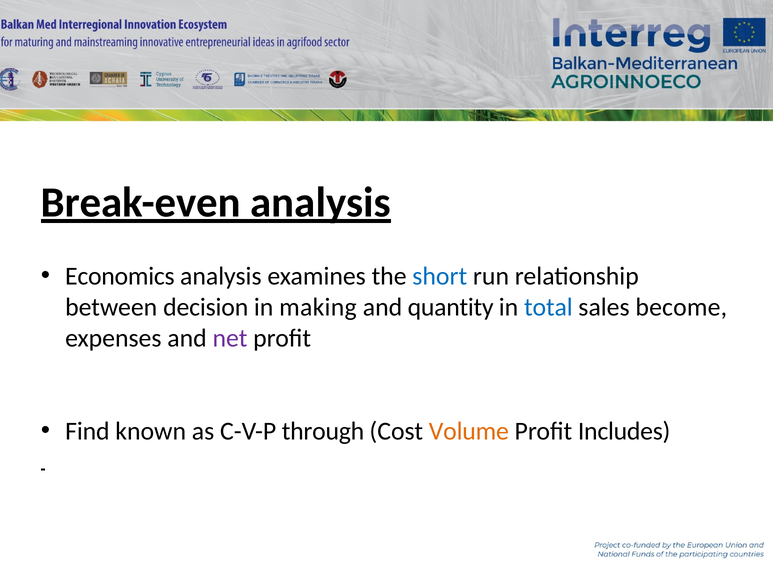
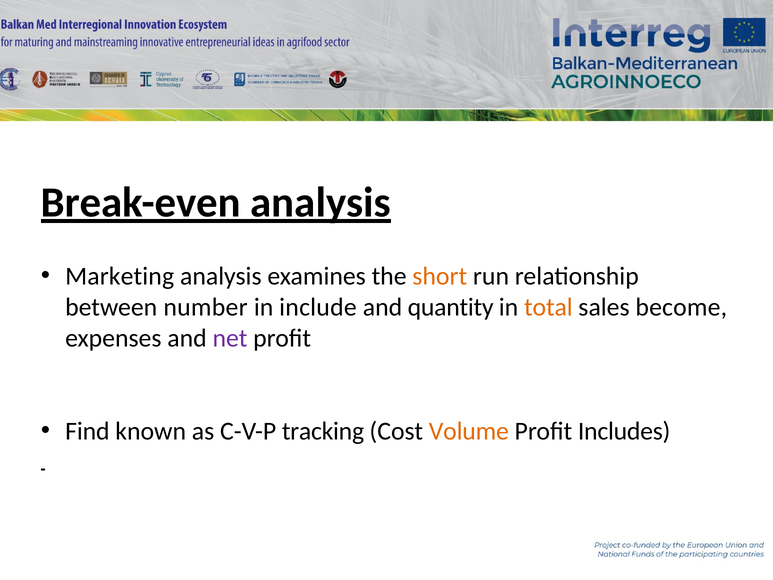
Economics: Economics -> Marketing (120, 276)
short colour: blue -> orange (440, 276)
decision: decision -> number (206, 307)
making: making -> include (318, 307)
total colour: blue -> orange (548, 307)
through: through -> tracking (323, 431)
